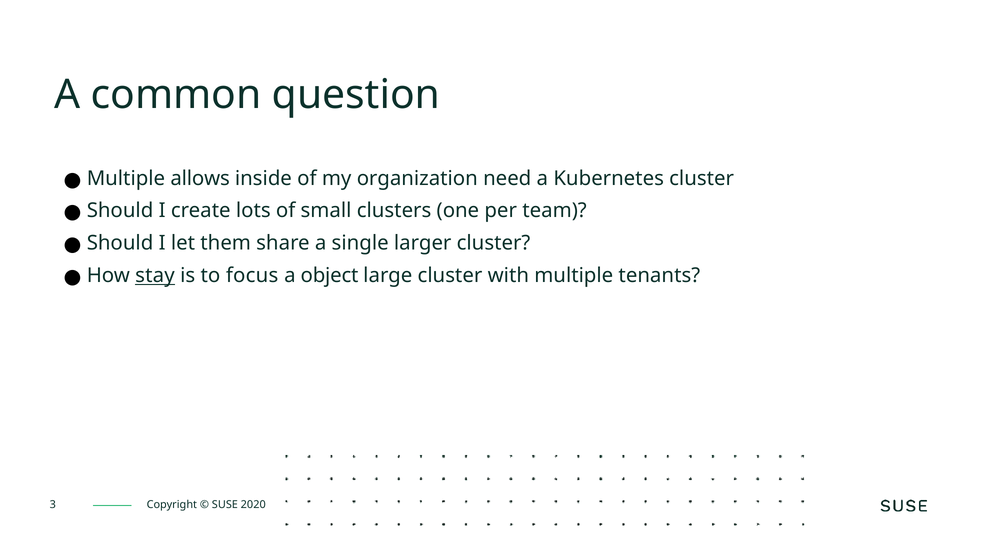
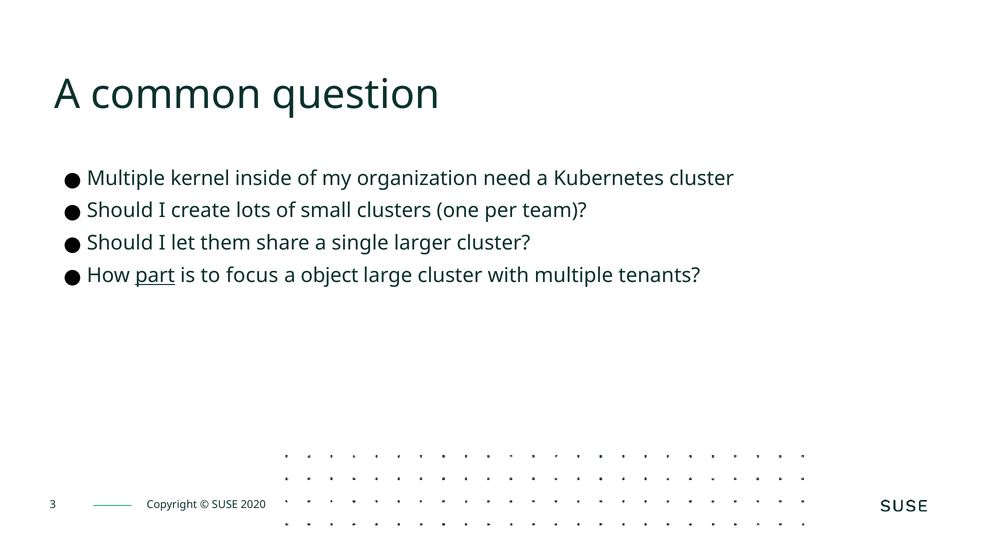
allows: allows -> kernel (200, 178)
stay: stay -> part (155, 275)
